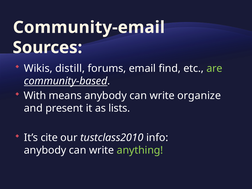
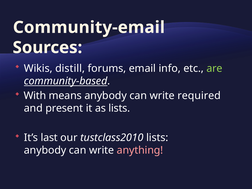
find: find -> info (170, 68)
organize: organize -> required (199, 96)
cite: cite -> last (49, 138)
tustclass2010 info: info -> lists (157, 138)
anything colour: light green -> pink (140, 150)
